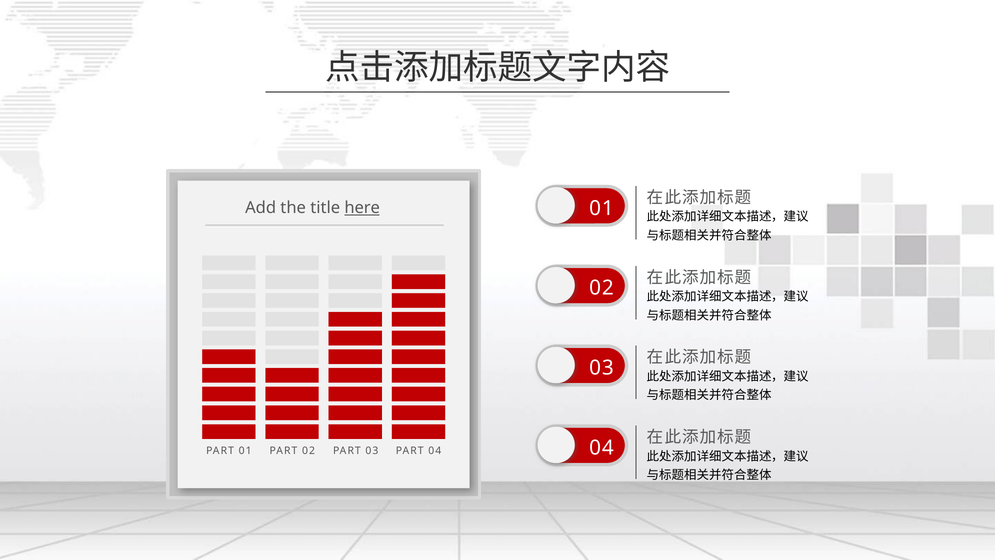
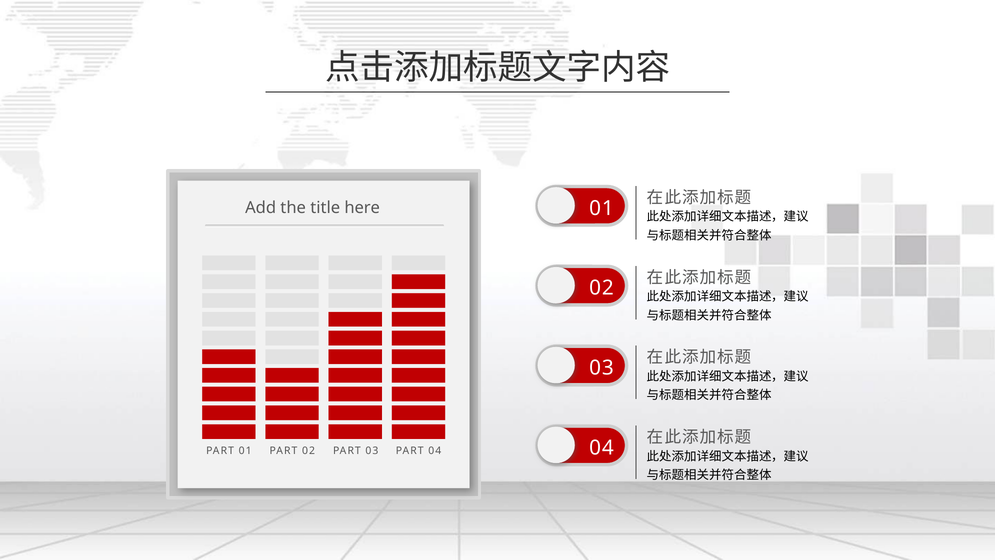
here underline: present -> none (362, 208)
